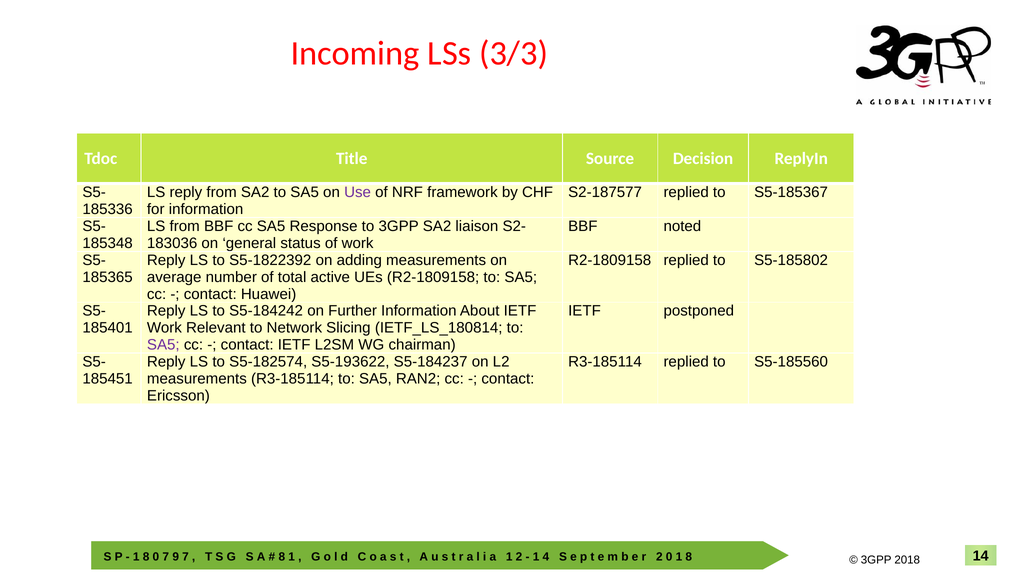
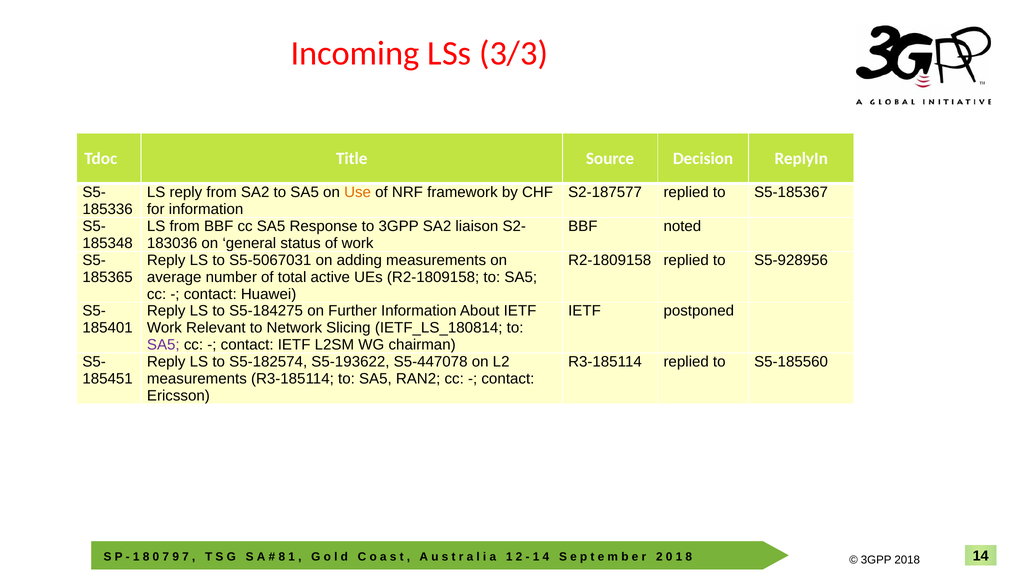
Use colour: purple -> orange (358, 192)
S5-1822392: S5-1822392 -> S5-5067031 (270, 260)
S5-185802: S5-185802 -> S5-928956 (791, 260)
S5-184242: S5-184242 -> S5-184275 (266, 311)
S5-184237: S5-184237 -> S5-447078 (431, 362)
